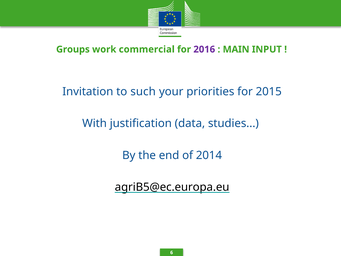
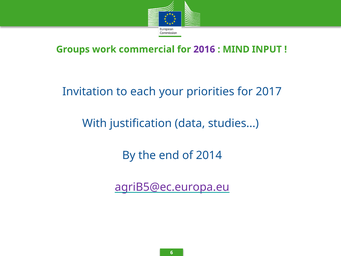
MAIN: MAIN -> MIND (236, 49)
such: such -> each (143, 92)
2015: 2015 -> 2017 (269, 92)
agriB5@ec.europa.eu colour: black -> purple (172, 187)
